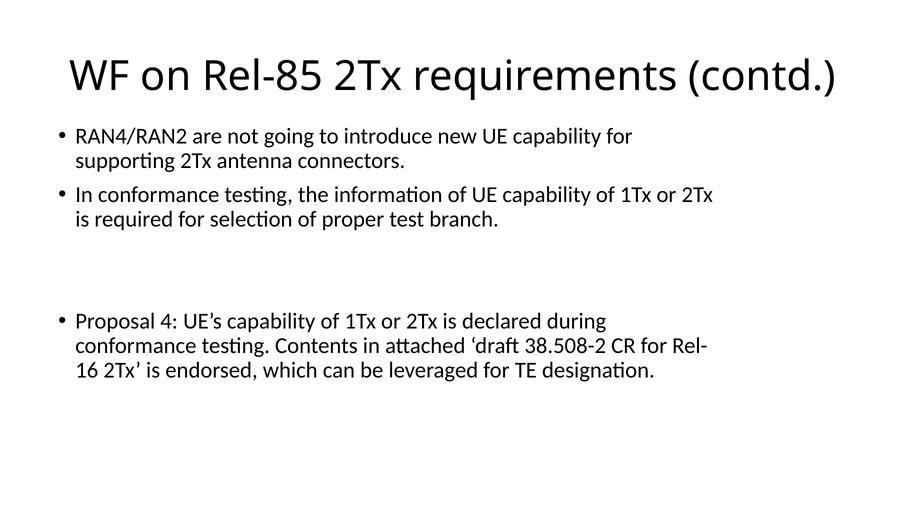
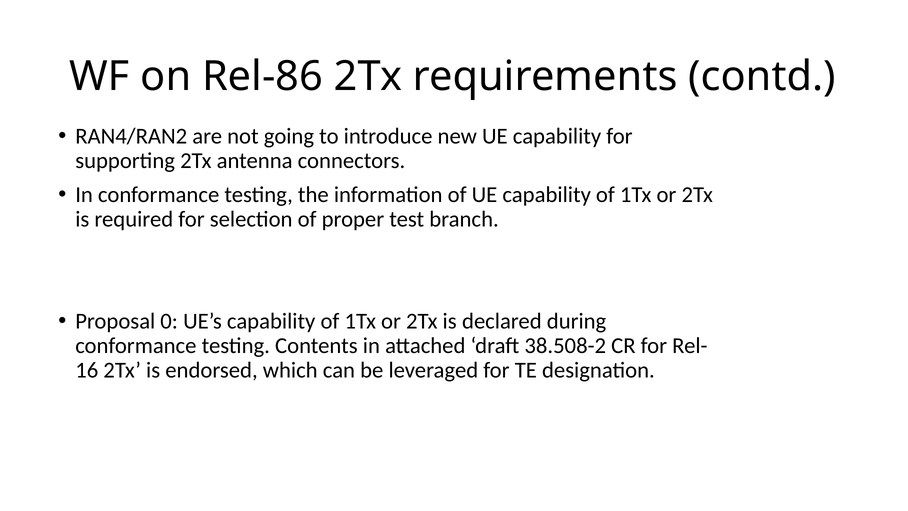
Rel-85: Rel-85 -> Rel-86 (263, 76)
4: 4 -> 0 (169, 321)
